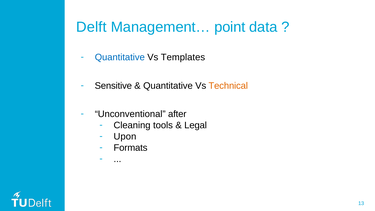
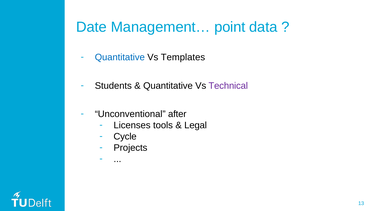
Delft: Delft -> Date (91, 27)
Sensitive: Sensitive -> Students (113, 86)
Technical colour: orange -> purple (228, 86)
Cleaning: Cleaning -> Licenses (132, 125)
Upon: Upon -> Cycle (125, 137)
Formats: Formats -> Projects (130, 148)
